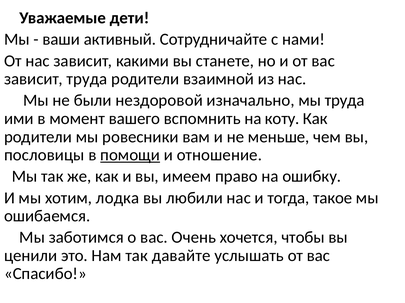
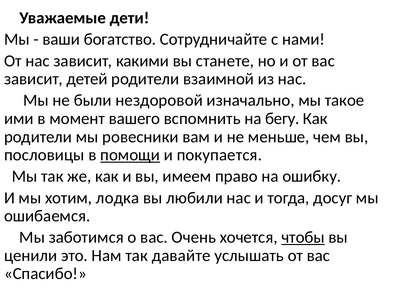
активный: активный -> богатство (120, 40)
зависит труда: труда -> детей (87, 79)
мы труда: труда -> такое (345, 101)
коту: коту -> бегу (282, 119)
отношение: отношение -> покупается (219, 155)
такое: такое -> досуг (333, 198)
чтобы underline: none -> present (303, 238)
